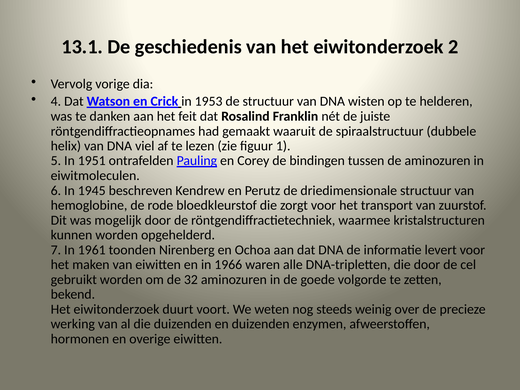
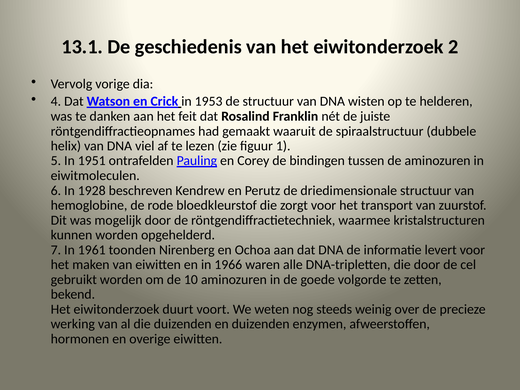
1945: 1945 -> 1928 (92, 191)
32: 32 -> 10 (191, 280)
